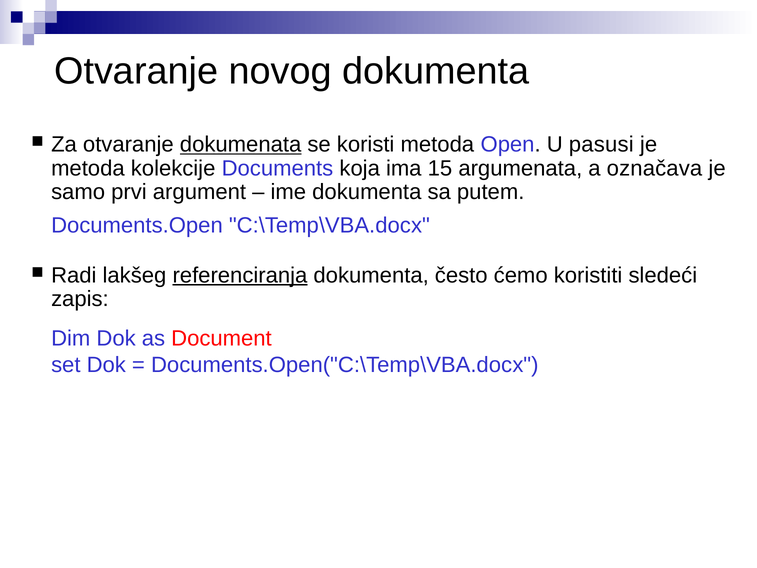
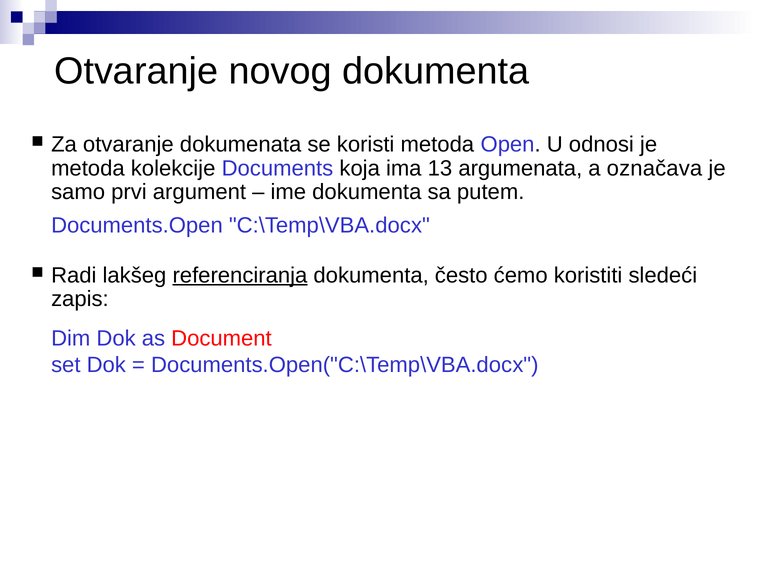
dokumenata underline: present -> none (241, 144)
pasusi: pasusi -> odnosi (601, 144)
15: 15 -> 13 (440, 168)
